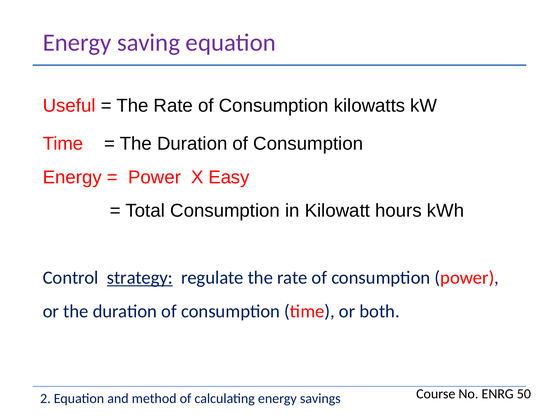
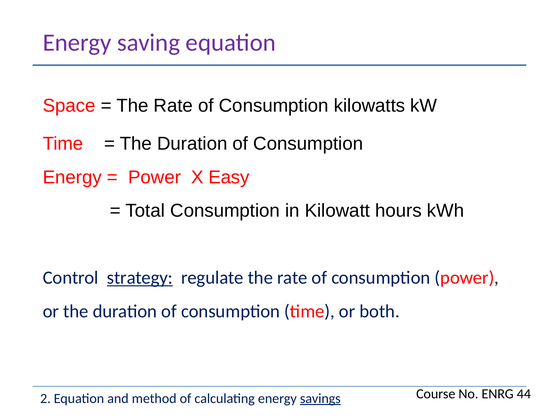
Useful: Useful -> Space (69, 106)
50: 50 -> 44 (524, 394)
savings underline: none -> present (320, 399)
